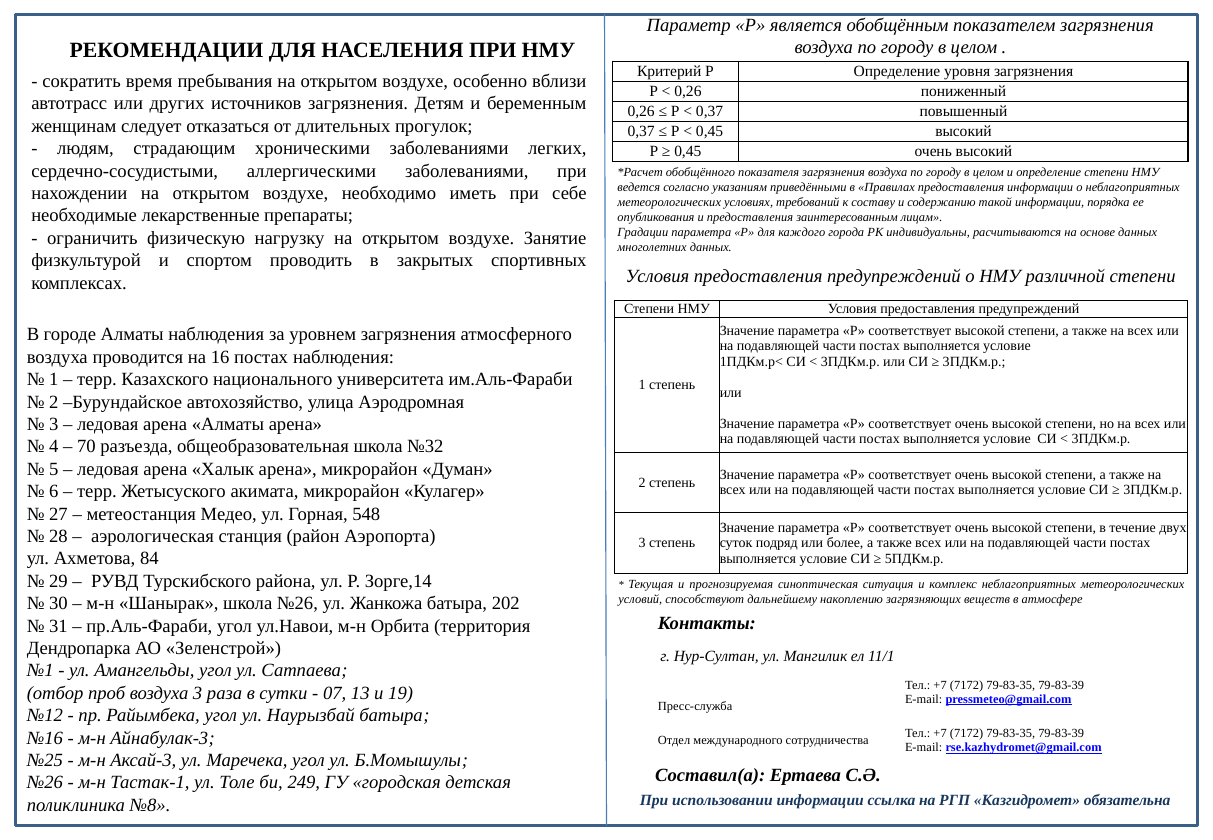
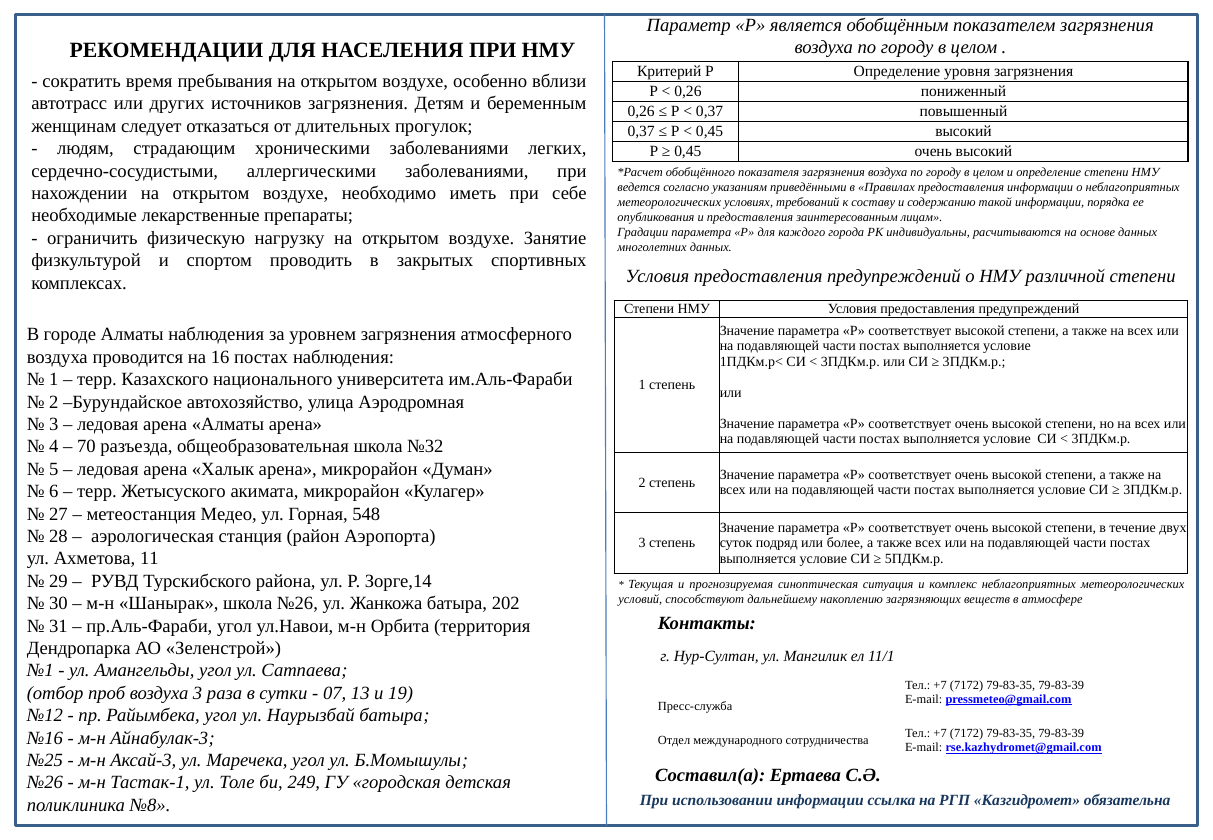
84: 84 -> 11 (149, 559)
